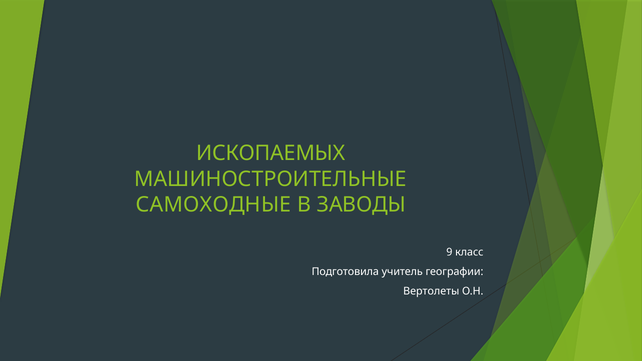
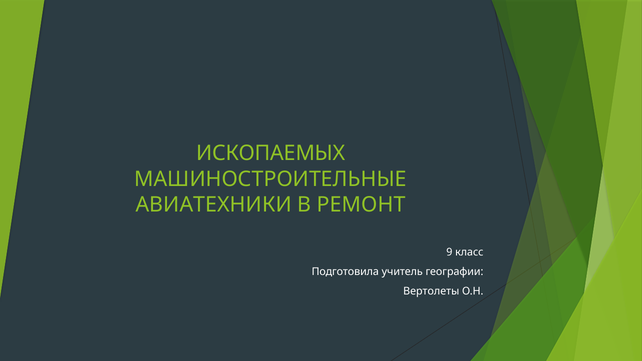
САМОХОДНЫЕ: САМОХОДНЫЕ -> АВИАТЕХНИКИ (214, 205)
ЗАВОДЫ: ЗАВОДЫ -> РЕМОНТ (361, 205)
